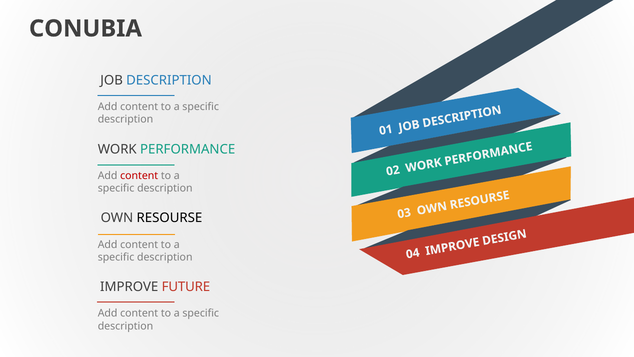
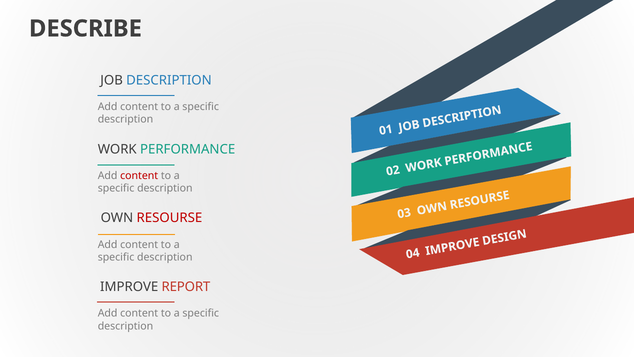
CONUBIA: CONUBIA -> DESCRIBE (85, 29)
RESOURSE colour: black -> red (169, 218)
FUTURE: FUTURE -> REPORT (186, 287)
